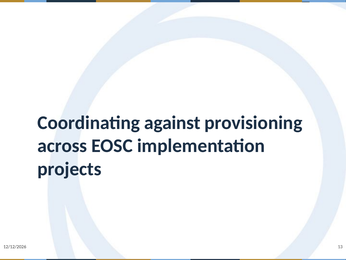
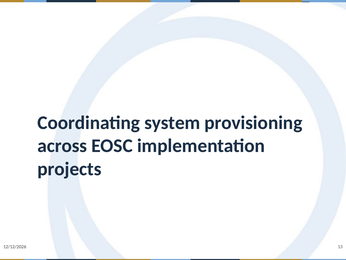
against: against -> system (172, 123)
